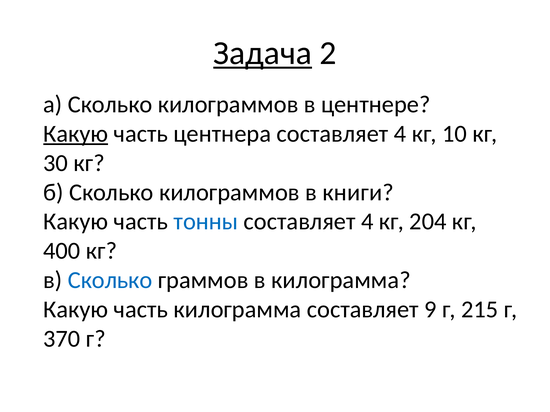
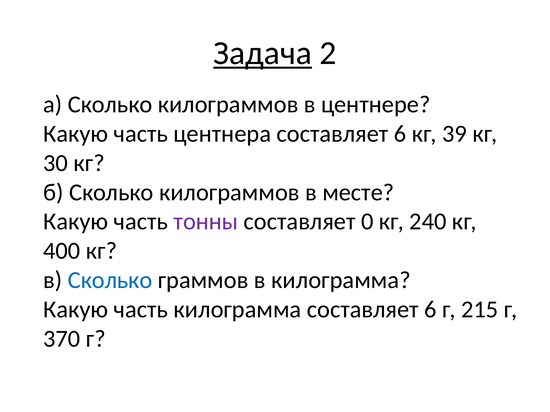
Какую underline: present -> none (76, 134)
центнера составляет 4: 4 -> 6 (400, 134)
10: 10 -> 39 (455, 134)
книги: книги -> месте (358, 193)
тонны colour: blue -> purple (206, 222)
4: 4 -> 0 (367, 222)
204: 204 -> 240 (428, 222)
килограмма составляет 9: 9 -> 6 (430, 310)
